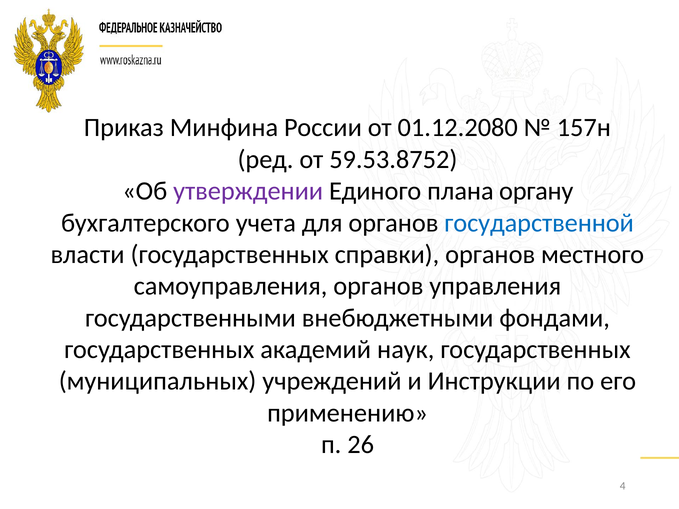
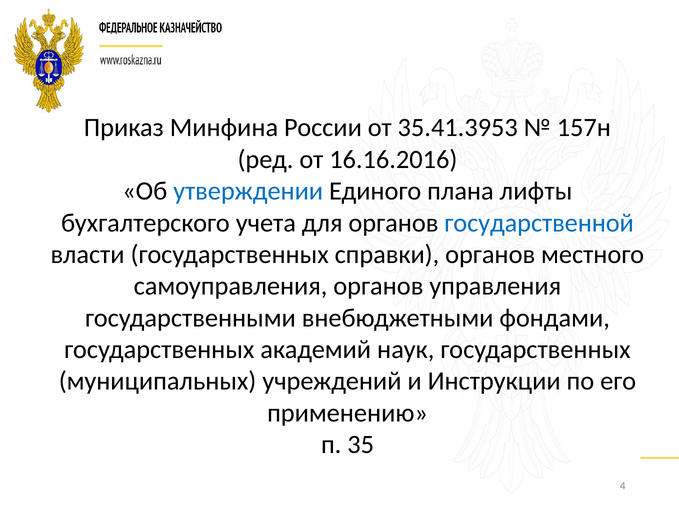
01.12.2080: 01.12.2080 -> 35.41.3953 (458, 128)
59.53.8752: 59.53.8752 -> 16.16.2016 (393, 160)
утверждении colour: purple -> blue (248, 191)
органу: органу -> лифты (536, 191)
26: 26 -> 35 (361, 445)
